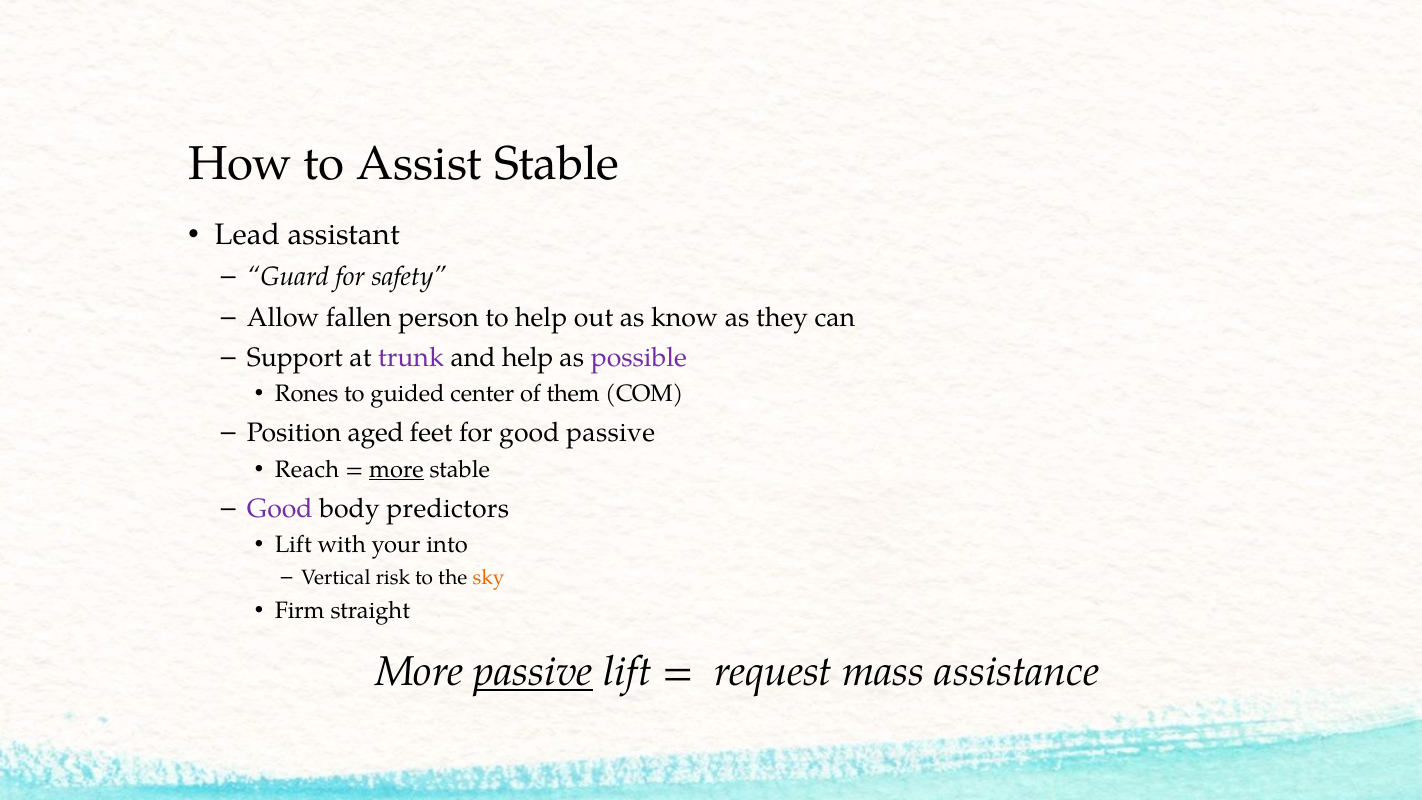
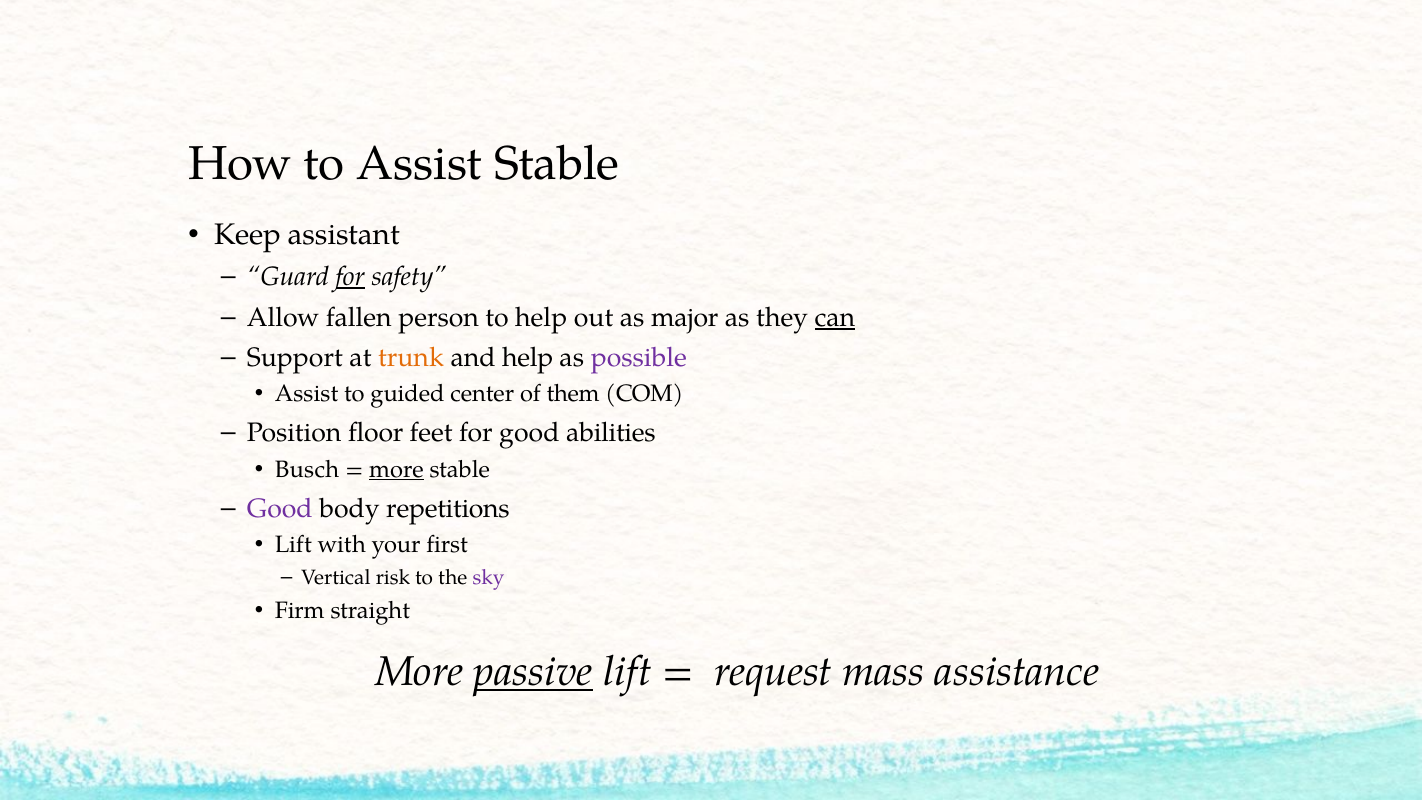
Lead: Lead -> Keep (247, 235)
for underline: none -> present (350, 277)
know: know -> major (685, 317)
can underline: none -> present (835, 317)
trunk colour: purple -> orange (411, 358)
Rones: Rones -> Assist (307, 394)
aged: aged -> floor (376, 433)
good passive: passive -> abilities (611, 433)
Reach: Reach -> Busch (307, 469)
predictors: predictors -> repetitions (448, 508)
into: into -> first (447, 544)
sky colour: orange -> purple (489, 577)
